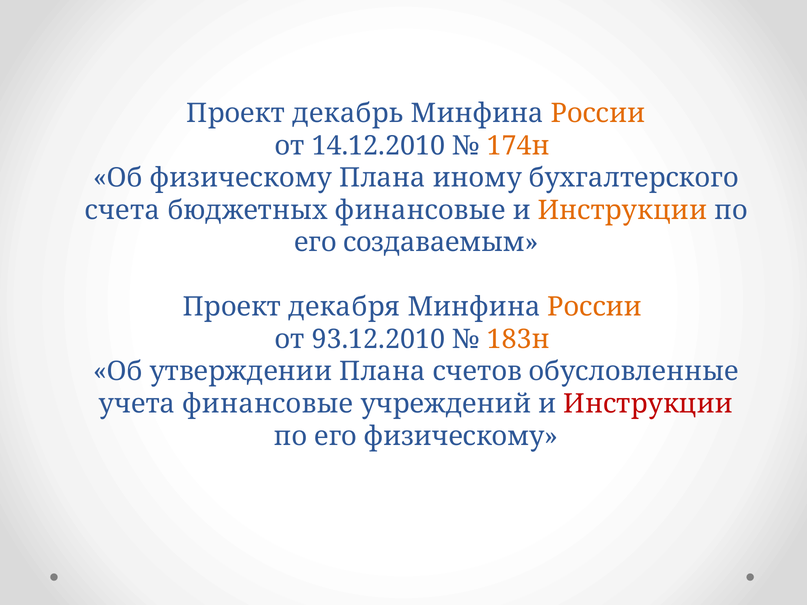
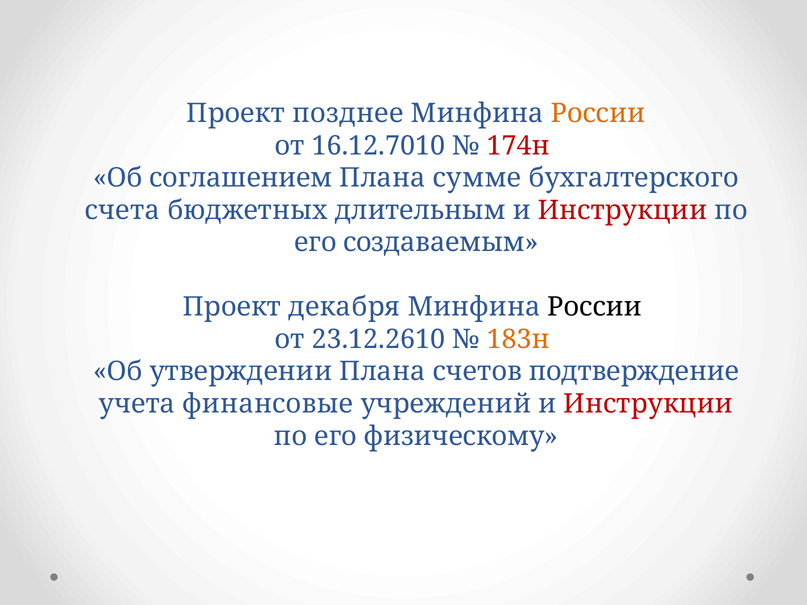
декабрь: декабрь -> позднее (348, 114)
14.12.2010: 14.12.2010 -> 16.12.7010 (379, 146)
174н colour: orange -> red (518, 146)
Об физическому: физическому -> соглашением (241, 178)
иному: иному -> сумме (477, 178)
бюджетных финансовые: финансовые -> длительным (420, 210)
Инструкции colour: orange -> red (623, 210)
России colour: orange -> black (595, 307)
93.12.2010: 93.12.2010 -> 23.12.2610 (379, 339)
обусловленные: обусловленные -> подтверждение (634, 372)
